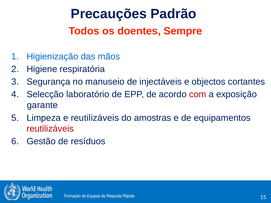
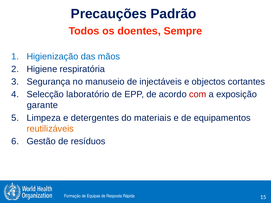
e reutilizáveis: reutilizáveis -> detergentes (95, 118)
amostras: amostras -> materiais (153, 118)
reutilizáveis colour: red -> orange (50, 129)
